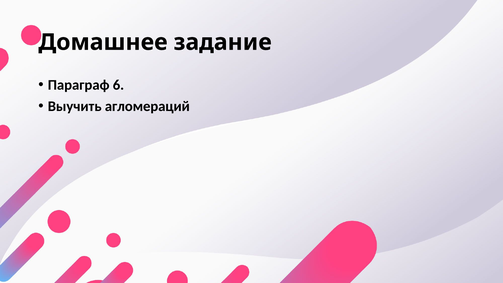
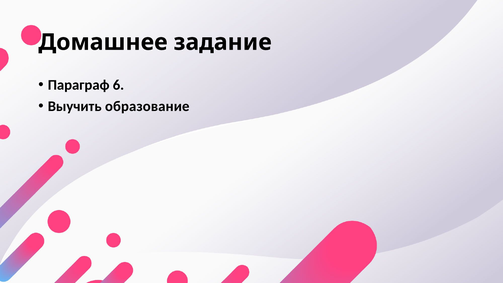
агломераций: агломераций -> образование (147, 106)
